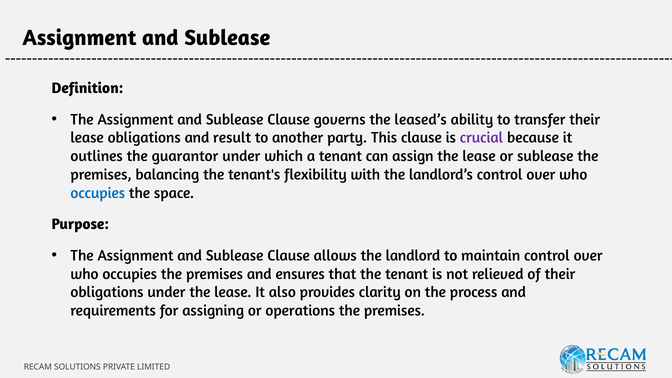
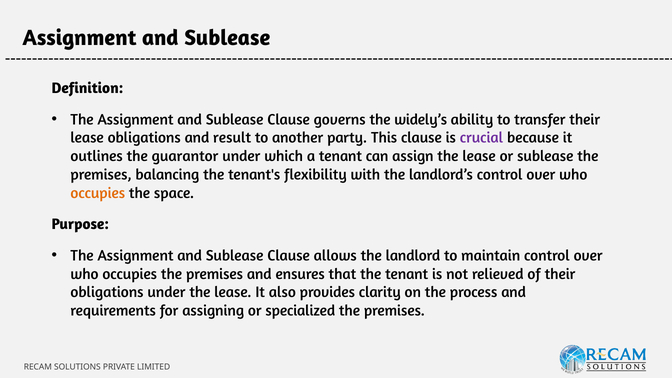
leased’s: leased’s -> widely’s (421, 119)
occupies colour: blue -> orange (98, 193)
operations: operations -> specialized (300, 311)
